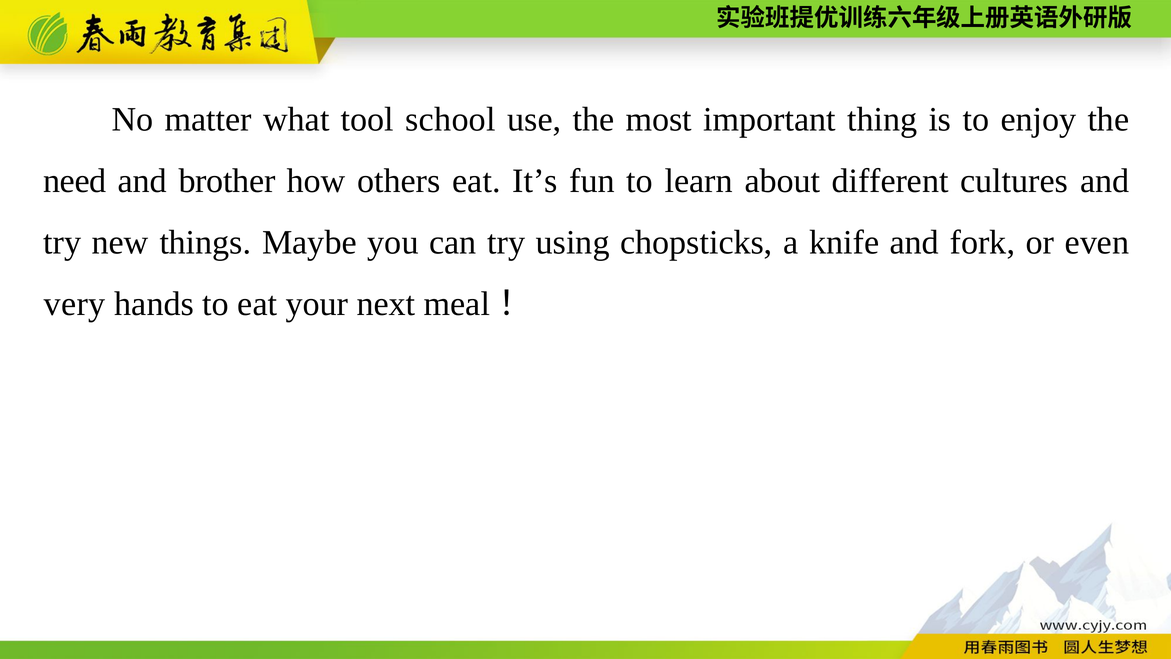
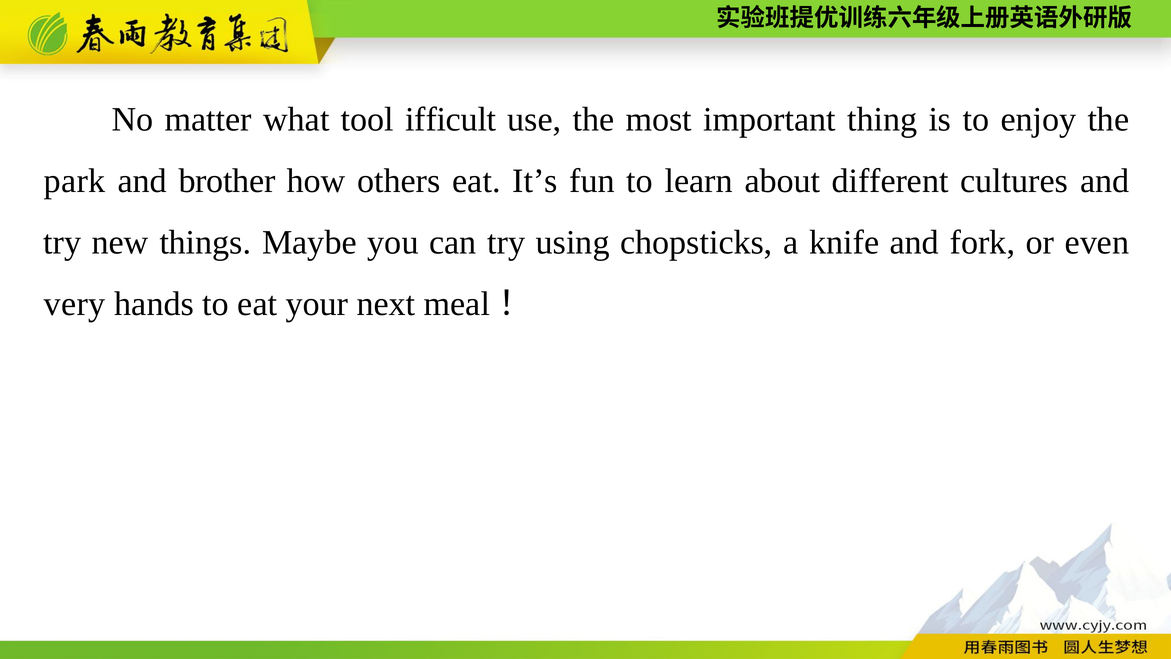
school: school -> ifficult (451, 119)
need: need -> park (74, 181)
